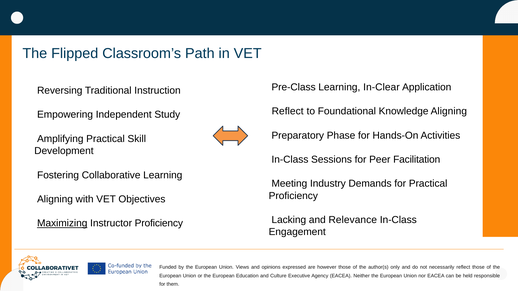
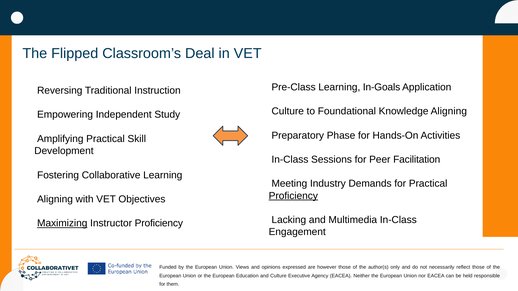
Path: Path -> Deal (200, 53)
In-Clear: In-Clear -> In-Goals (382, 87)
Reflect: Reflect -> Culture (288, 111)
Proficiency underline: none -> present (293, 196)
Relevance: Relevance -> Multimedia (353, 220)
